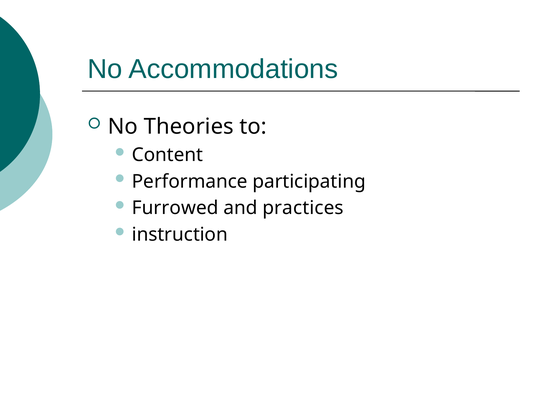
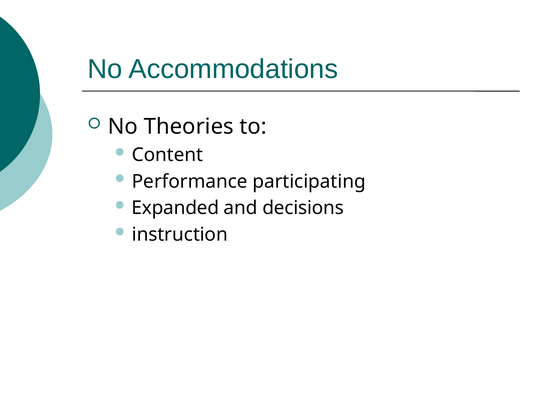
Furrowed: Furrowed -> Expanded (175, 208)
practices: practices -> decisions (303, 208)
